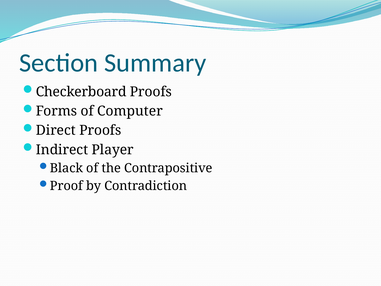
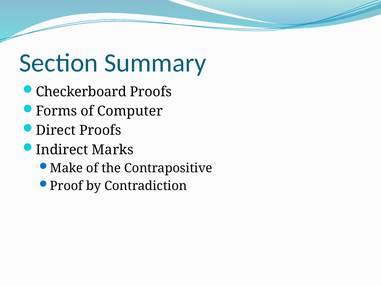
Player: Player -> Marks (113, 150)
Black: Black -> Make (66, 168)
